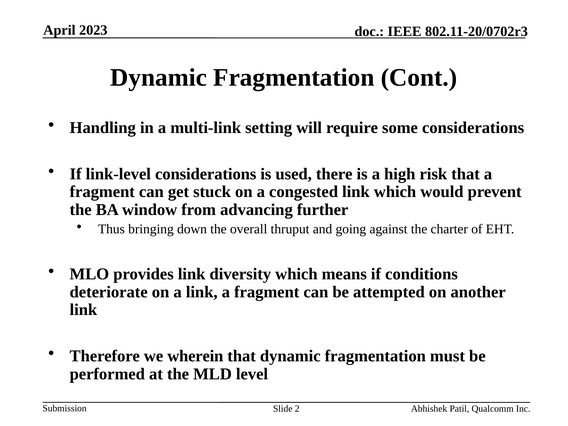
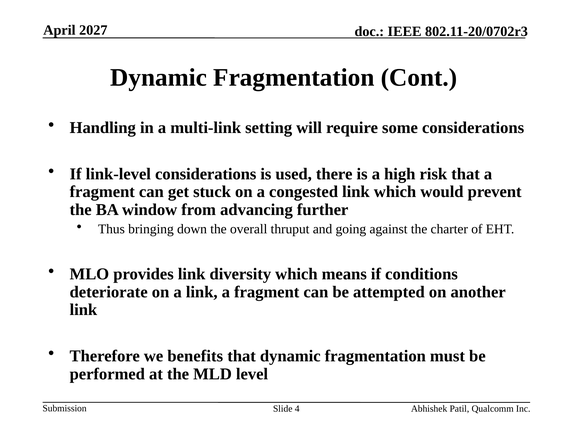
2023: 2023 -> 2027 (93, 30)
wherein: wherein -> benefits (195, 356)
2: 2 -> 4 (297, 409)
